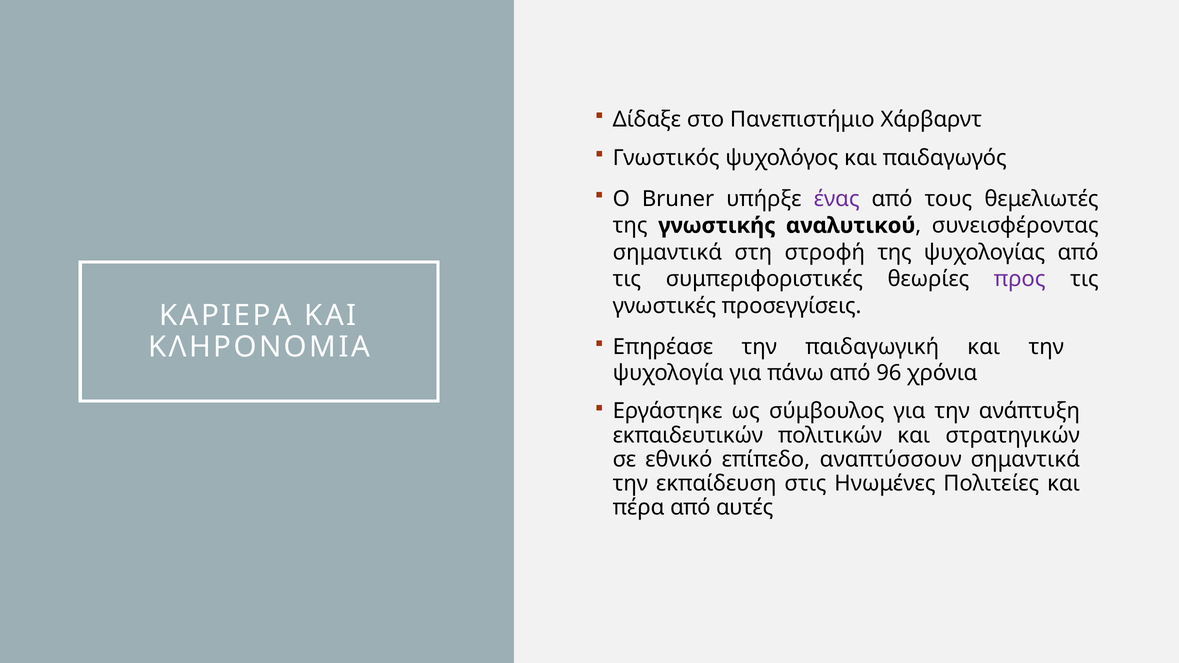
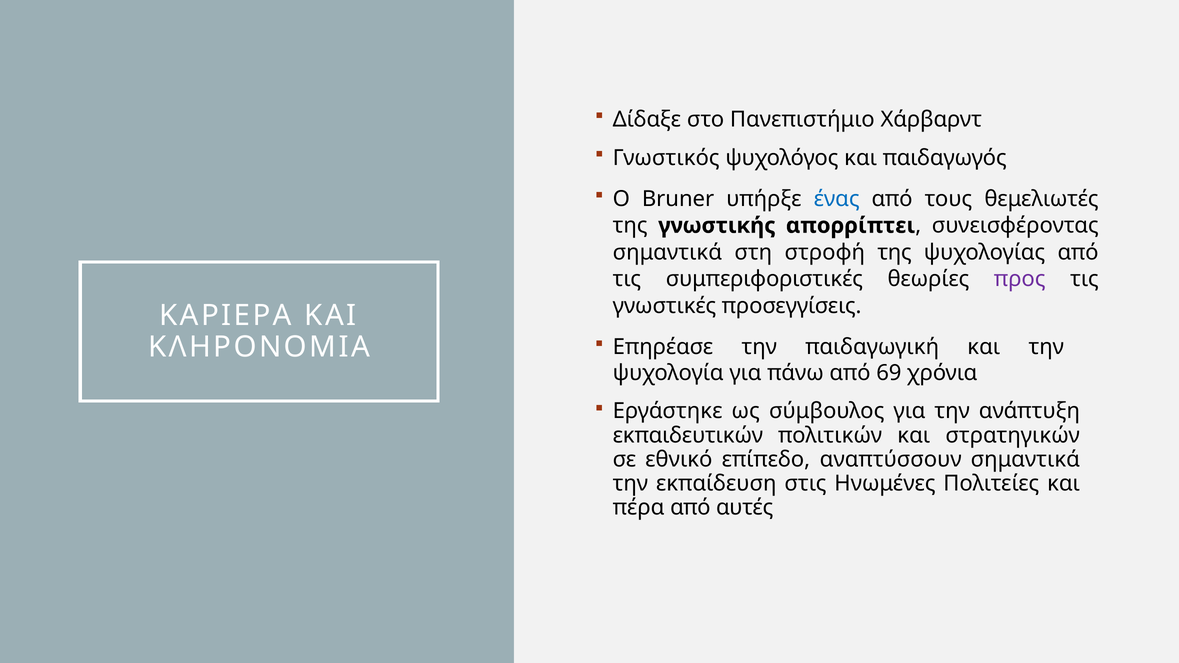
ένας colour: purple -> blue (837, 199)
αναλυτικού: αναλυτικού -> απορρίπτει (851, 226)
96: 96 -> 69 (889, 373)
